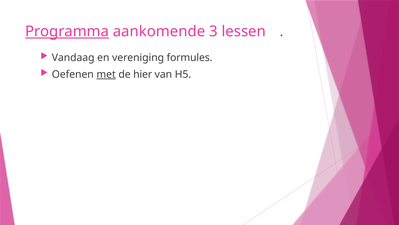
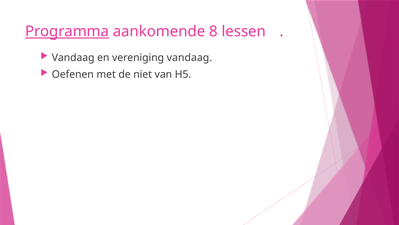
3: 3 -> 8 (213, 31)
vereniging formules: formules -> vandaag (189, 58)
met underline: present -> none (106, 74)
hier: hier -> niet (143, 74)
